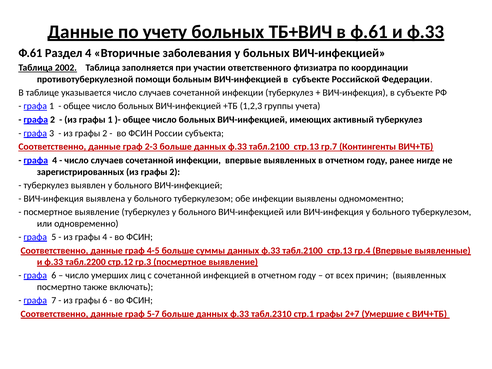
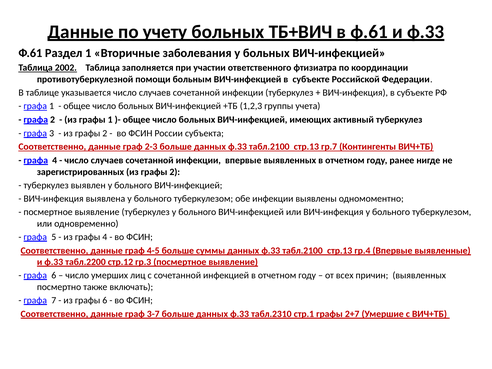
Раздел 4: 4 -> 1 (88, 53)
5-7: 5-7 -> 3-7 (153, 314)
